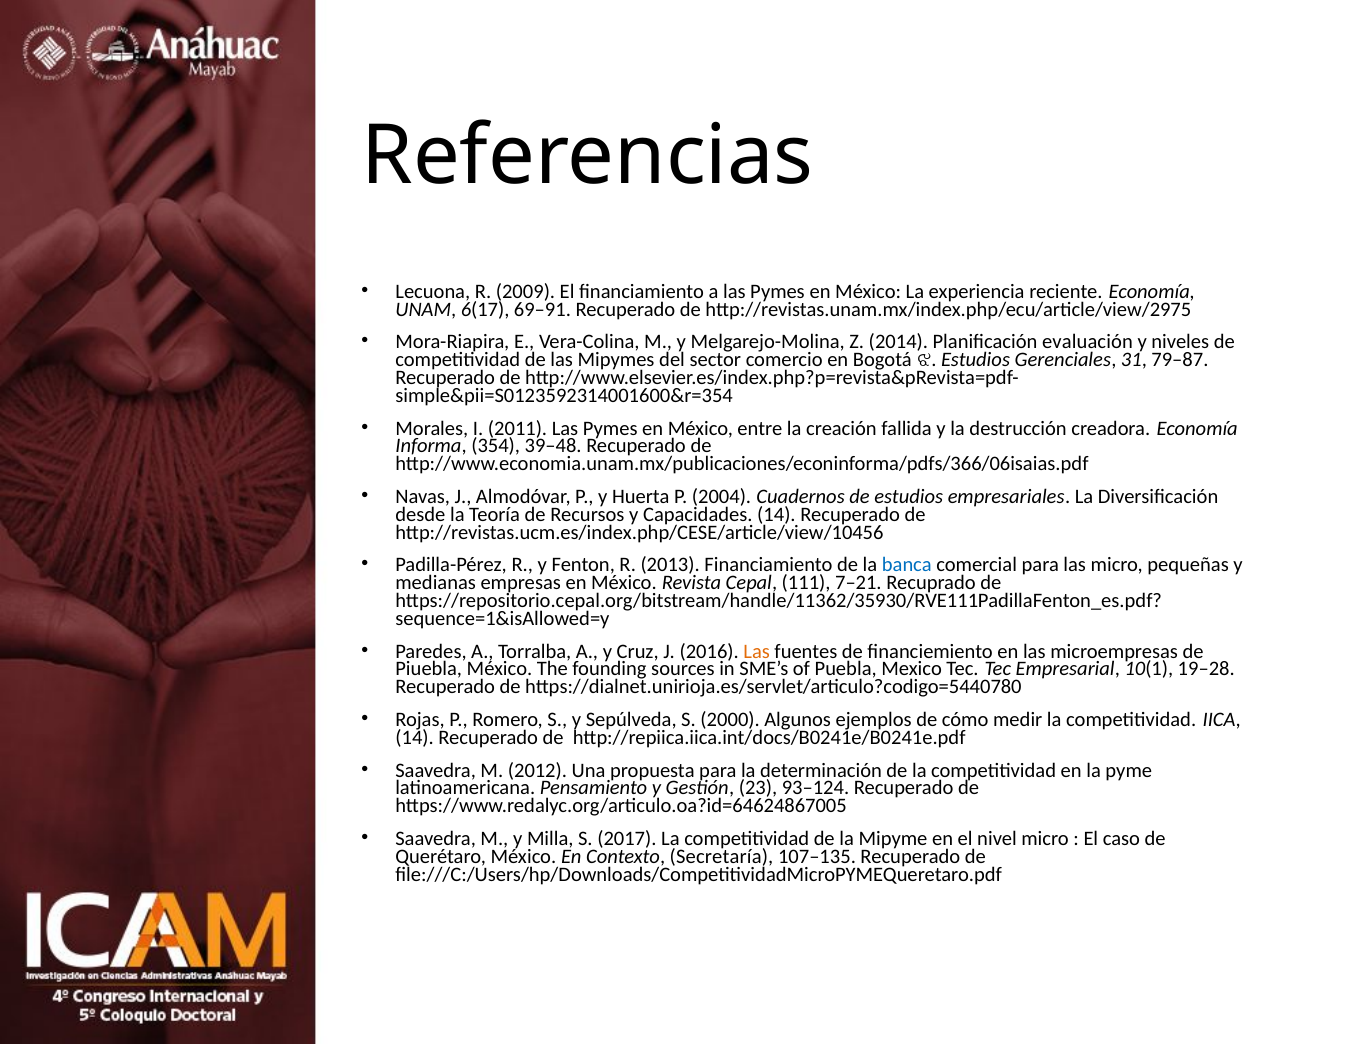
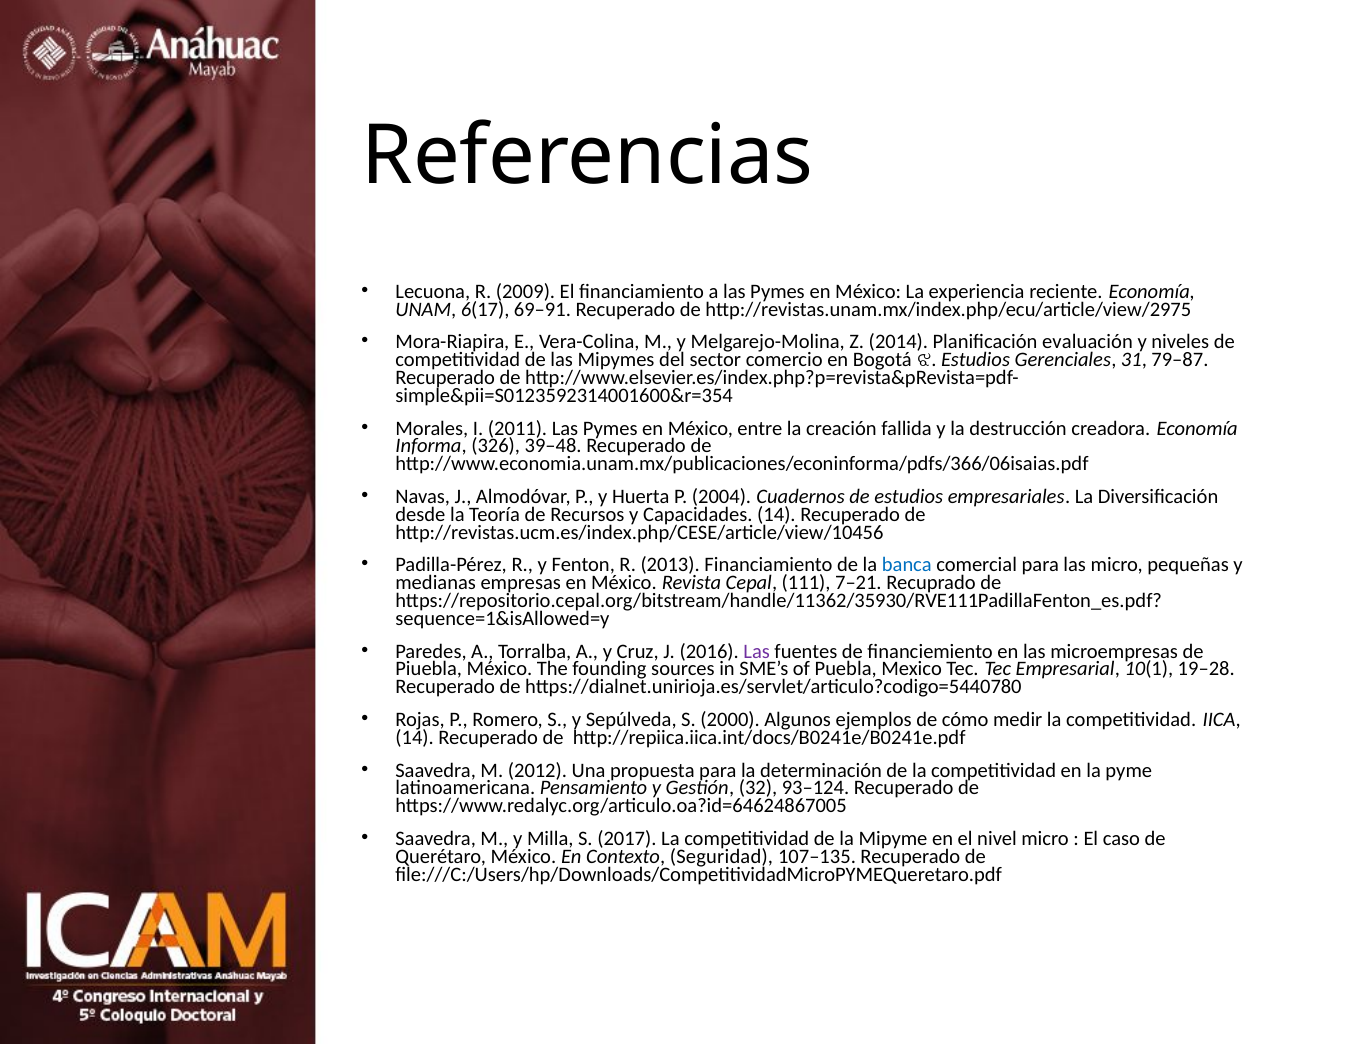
354: 354 -> 326 (496, 446)
Las colour: orange -> purple (757, 652)
23: 23 -> 32 (758, 788)
Secretaría: Secretaría -> Seguridad (721, 857)
